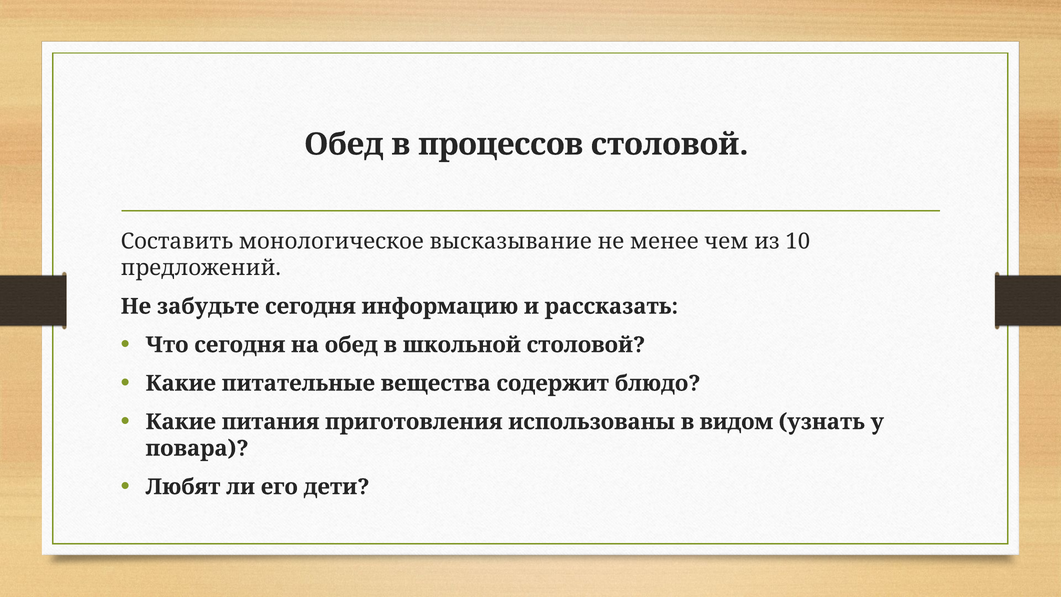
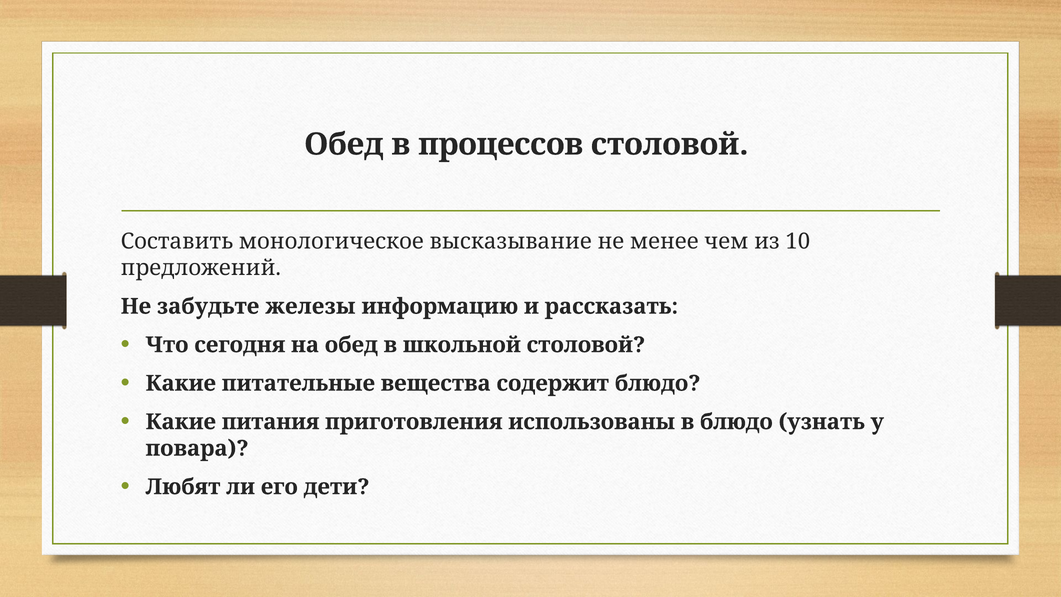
забудьте сегодня: сегодня -> железы (310, 306)
в видом: видом -> блюдо (736, 422)
